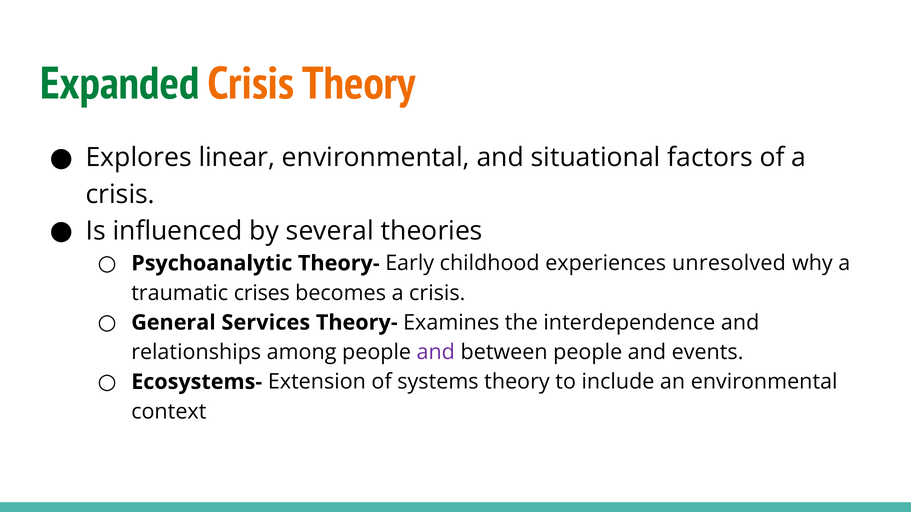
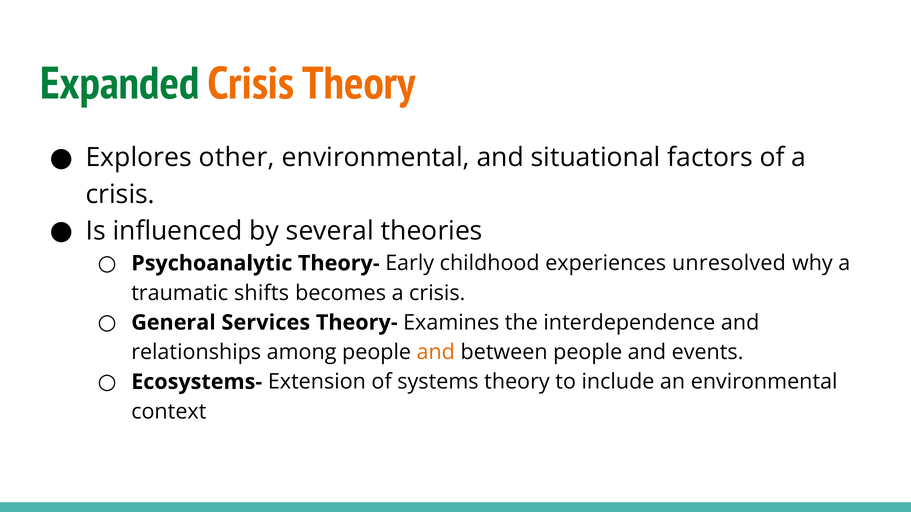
linear: linear -> other (237, 158)
crises: crises -> shifts (262, 293)
and colour: purple -> orange (436, 352)
